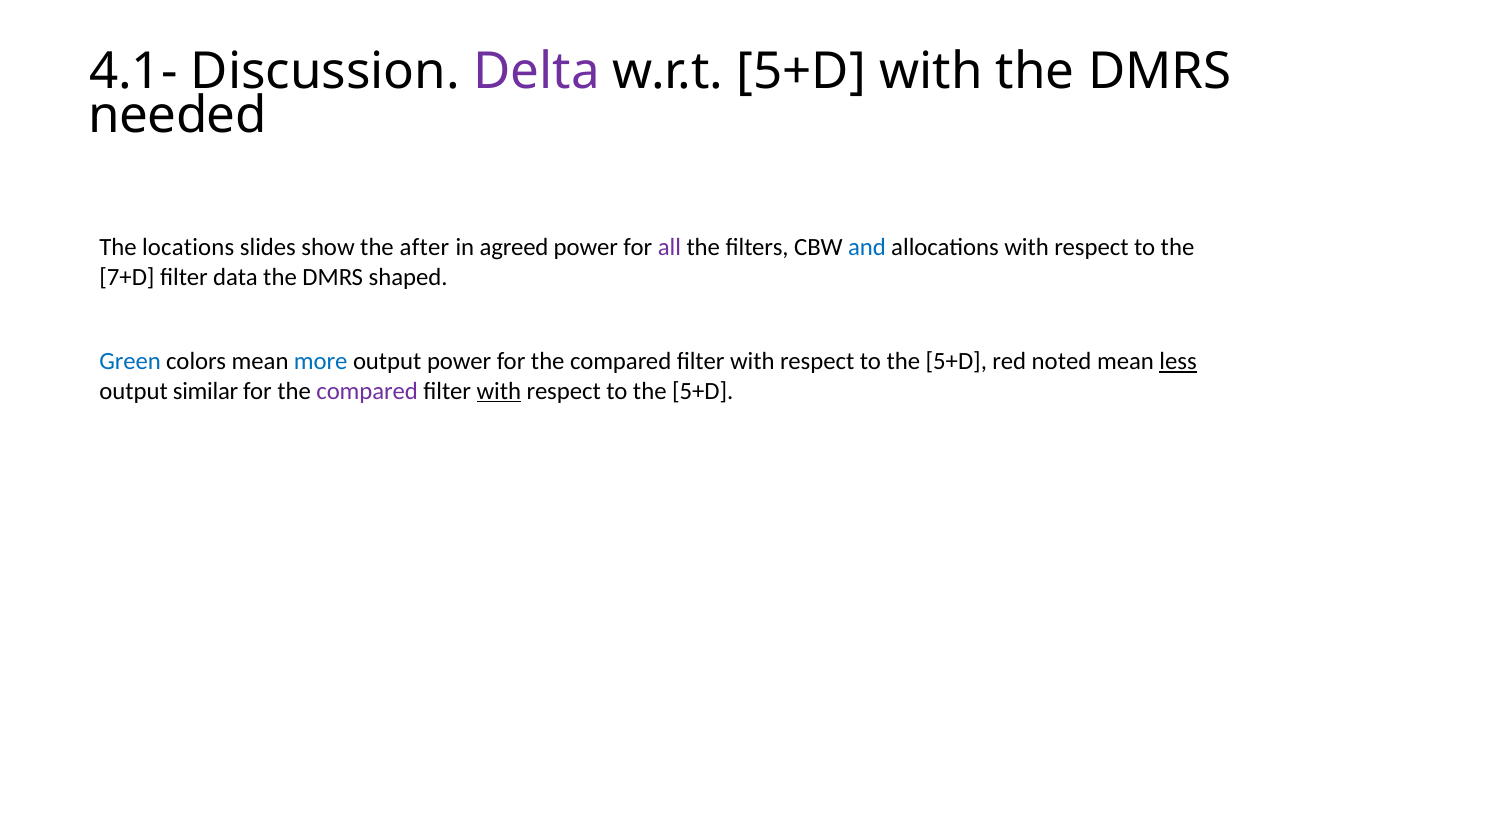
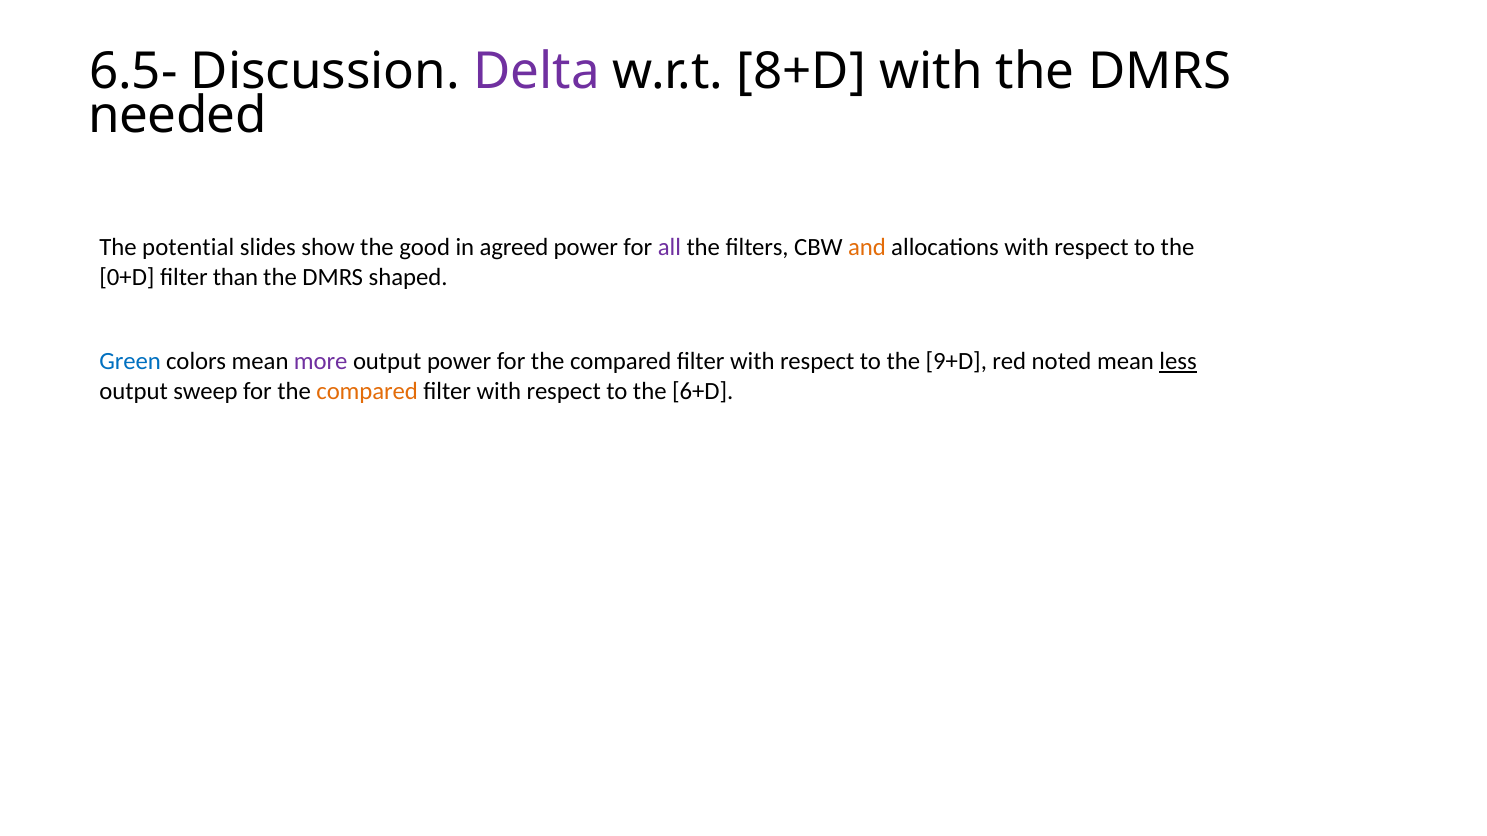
4.1-: 4.1- -> 6.5- (133, 71)
w.r.t 5+D: 5+D -> 8+D (801, 71)
locations: locations -> potential (188, 247)
after: after -> good (425, 247)
and colour: blue -> orange (867, 247)
7+D: 7+D -> 0+D (127, 277)
data: data -> than (236, 277)
more colour: blue -> purple (321, 361)
5+D: 5+D -> 9+D (956, 361)
similar: similar -> sweep (205, 391)
compared colour: purple -> orange (367, 391)
with underline: present -> none (499, 391)
5+D: 5+D -> 6+D (703, 391)
